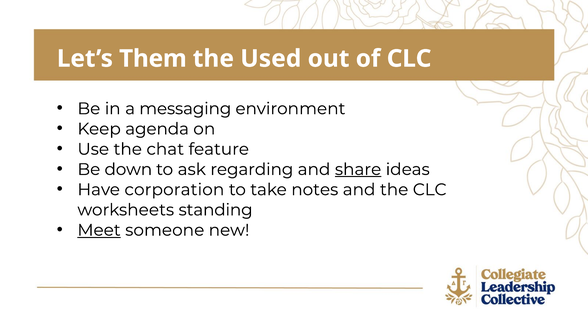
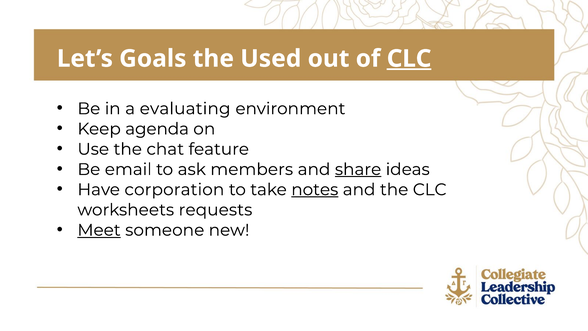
Them: Them -> Goals (153, 59)
CLC underline: none -> present (409, 59)
messaging: messaging -> evaluating (185, 109)
down: down -> email (128, 169)
regarding: regarding -> members (252, 169)
notes underline: none -> present (315, 190)
standing: standing -> requests (215, 210)
